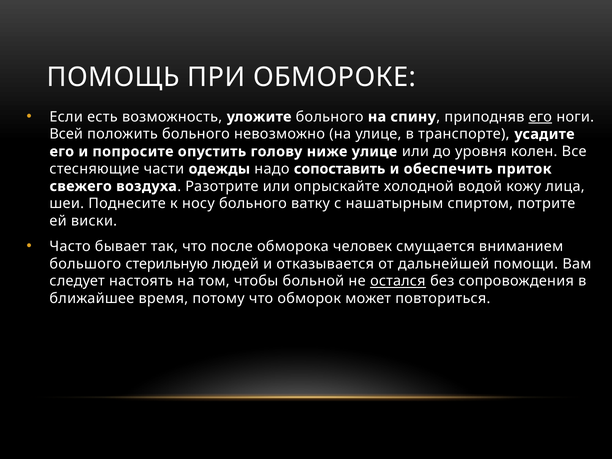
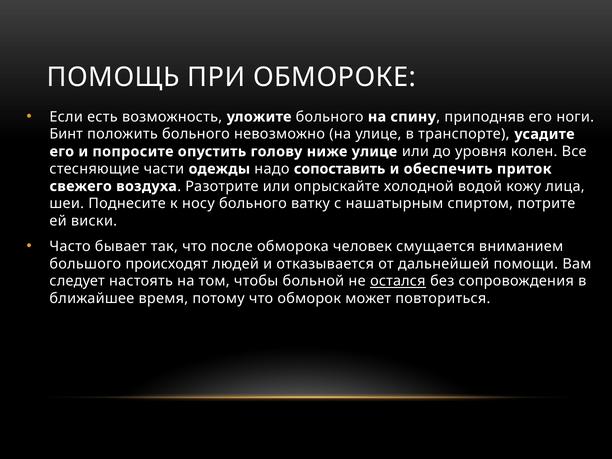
его underline: present -> none (540, 117)
Всей: Всей -> Бинт (66, 134)
стерильную: стерильную -> происходят (167, 264)
